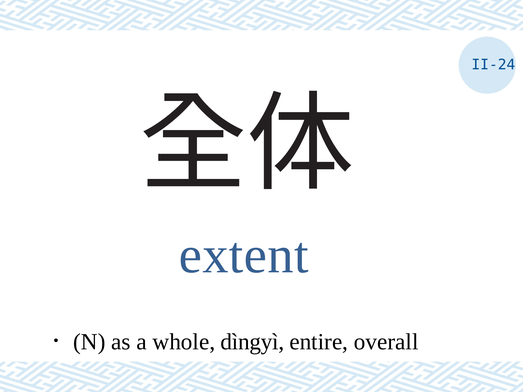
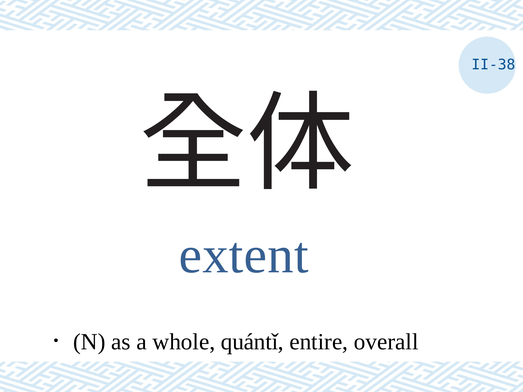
II-24: II-24 -> II-38 (493, 65)
dìngyì: dìngyì -> quántǐ (252, 342)
